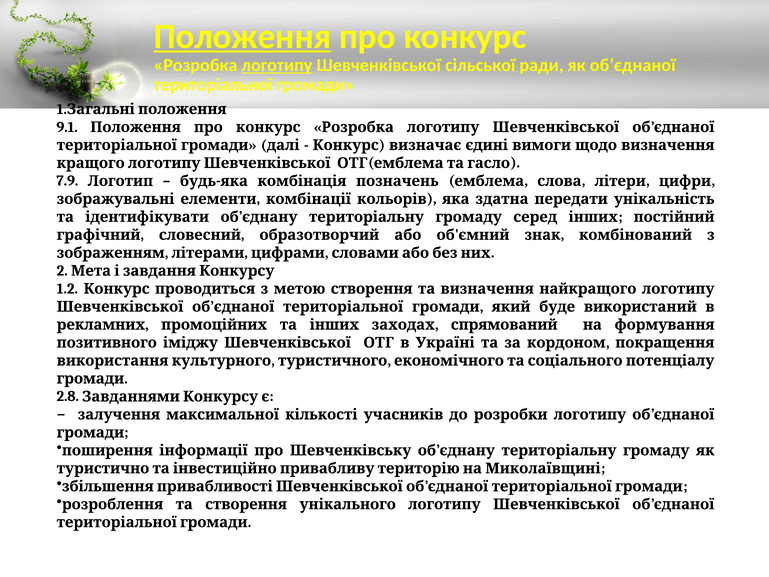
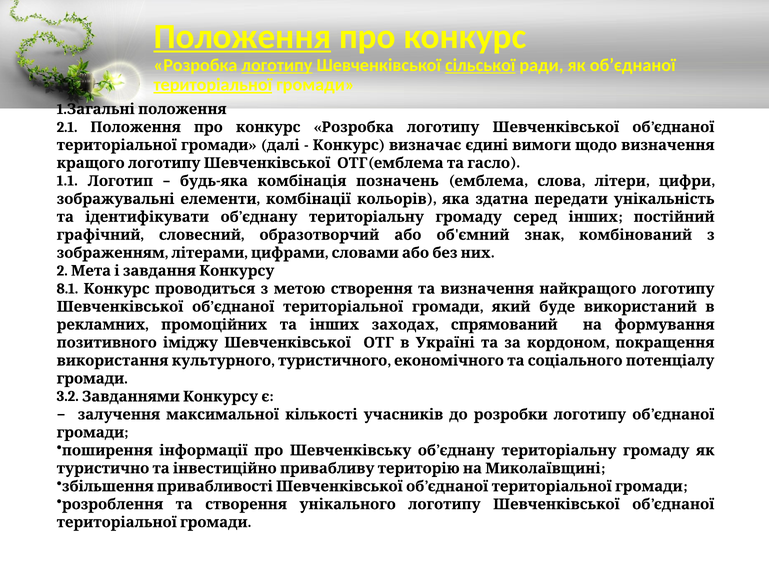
сільської underline: none -> present (480, 65)
територіальної underline: none -> present (213, 85)
9.1: 9.1 -> 2.1 (67, 127)
7.9: 7.9 -> 1.1 (67, 181)
1.2: 1.2 -> 8.1 (67, 289)
2.8: 2.8 -> 3.2 (68, 396)
